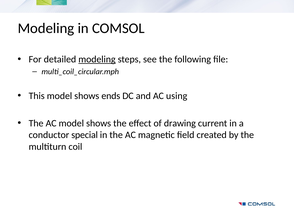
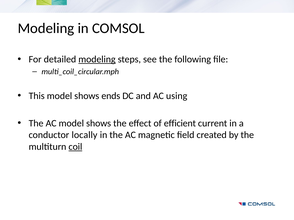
drawing: drawing -> efficient (180, 124)
special: special -> locally (85, 135)
coil underline: none -> present (75, 147)
